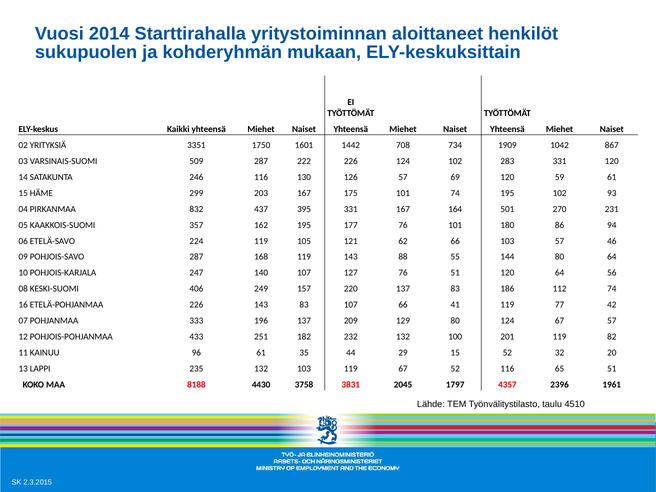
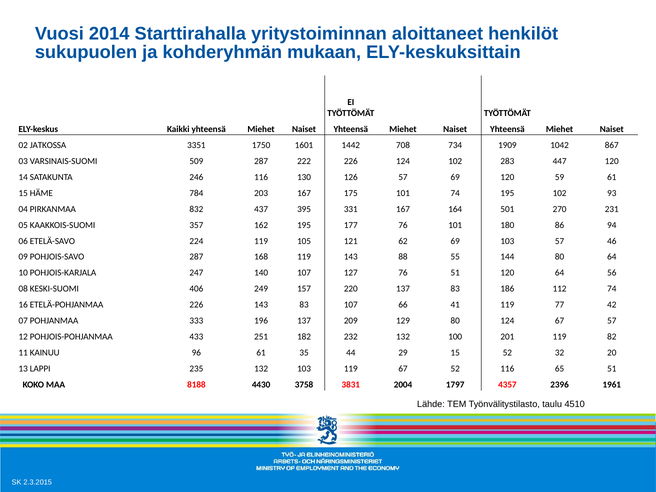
YRITYKSIÄ: YRITYKSIÄ -> JATKOSSA (48, 145)
283 331: 331 -> 447 (560, 161)
299: 299 -> 784 (196, 193)
62 66: 66 -> 69 (455, 241)
2045: 2045 -> 2004 (403, 385)
